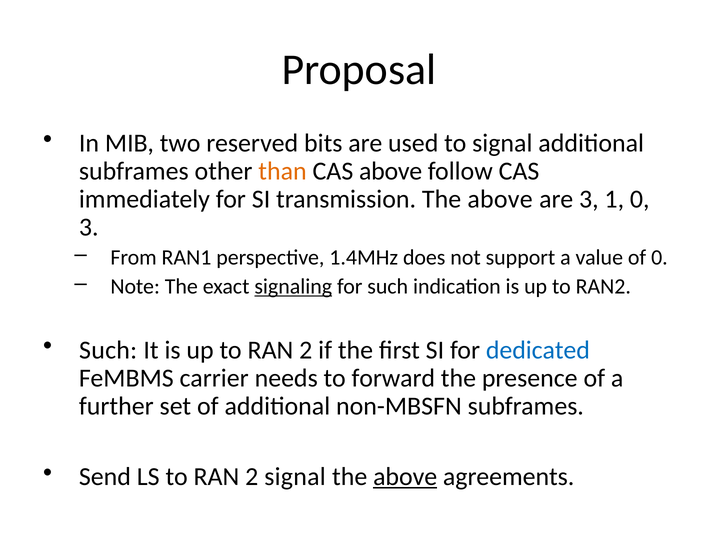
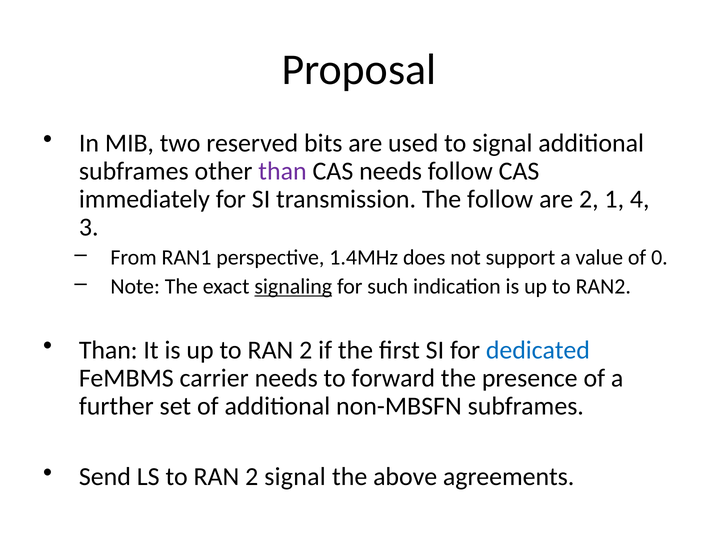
than colour: orange -> purple (283, 171)
CAS above: above -> needs (391, 171)
transmission The above: above -> follow (500, 199)
are 3: 3 -> 2 (589, 199)
1 0: 0 -> 4 (640, 199)
Such: Such -> Than (108, 350)
above underline: present -> none (405, 476)
